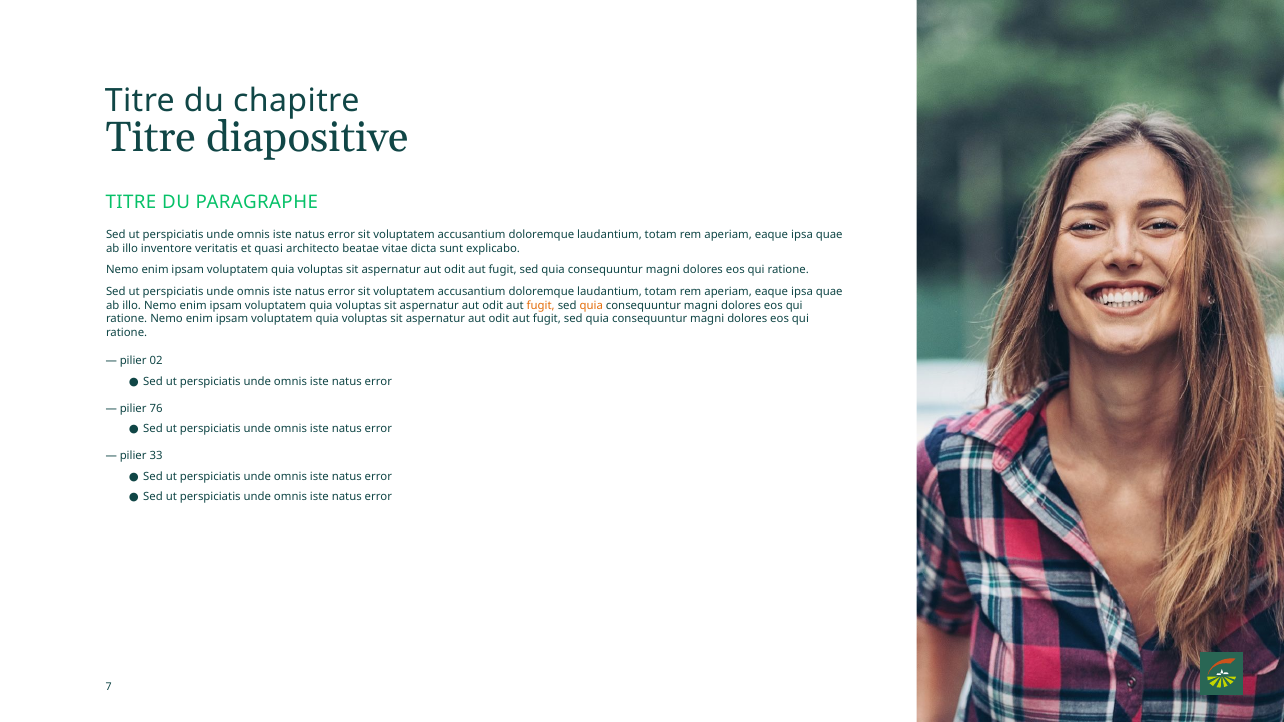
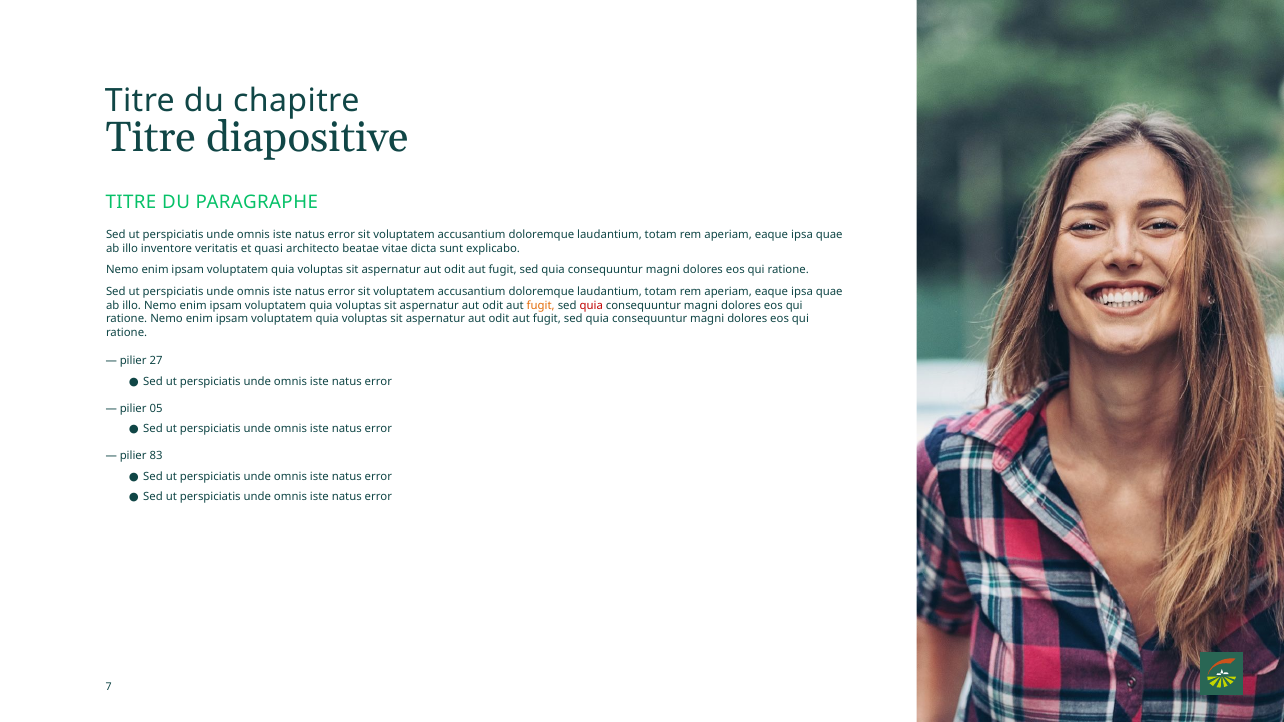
quia colour: orange -> red (591, 306)
02: 02 -> 27 (156, 361)
76: 76 -> 05 (156, 409)
33: 33 -> 83 (156, 456)
